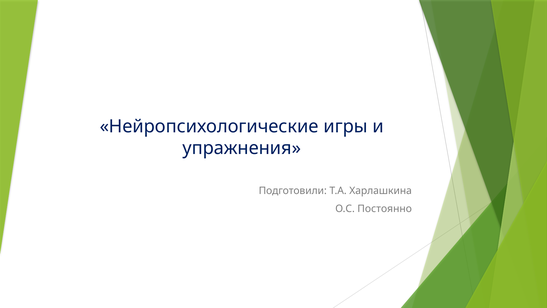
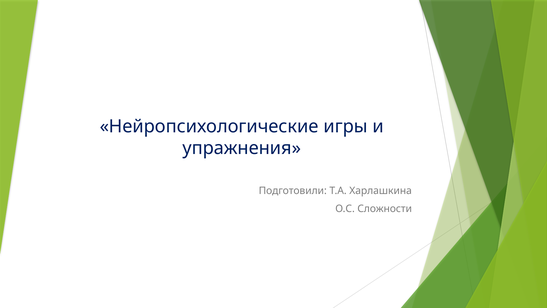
Постоянно: Постоянно -> Сложности (385, 209)
